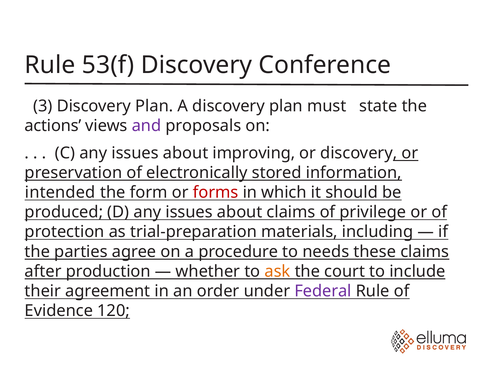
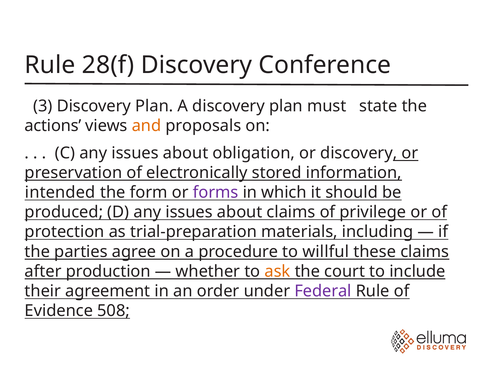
53(f: 53(f -> 28(f (108, 65)
and colour: purple -> orange (147, 126)
improving: improving -> obligation (254, 153)
forms colour: red -> purple (216, 192)
needs: needs -> willful (326, 251)
120: 120 -> 508 (114, 311)
